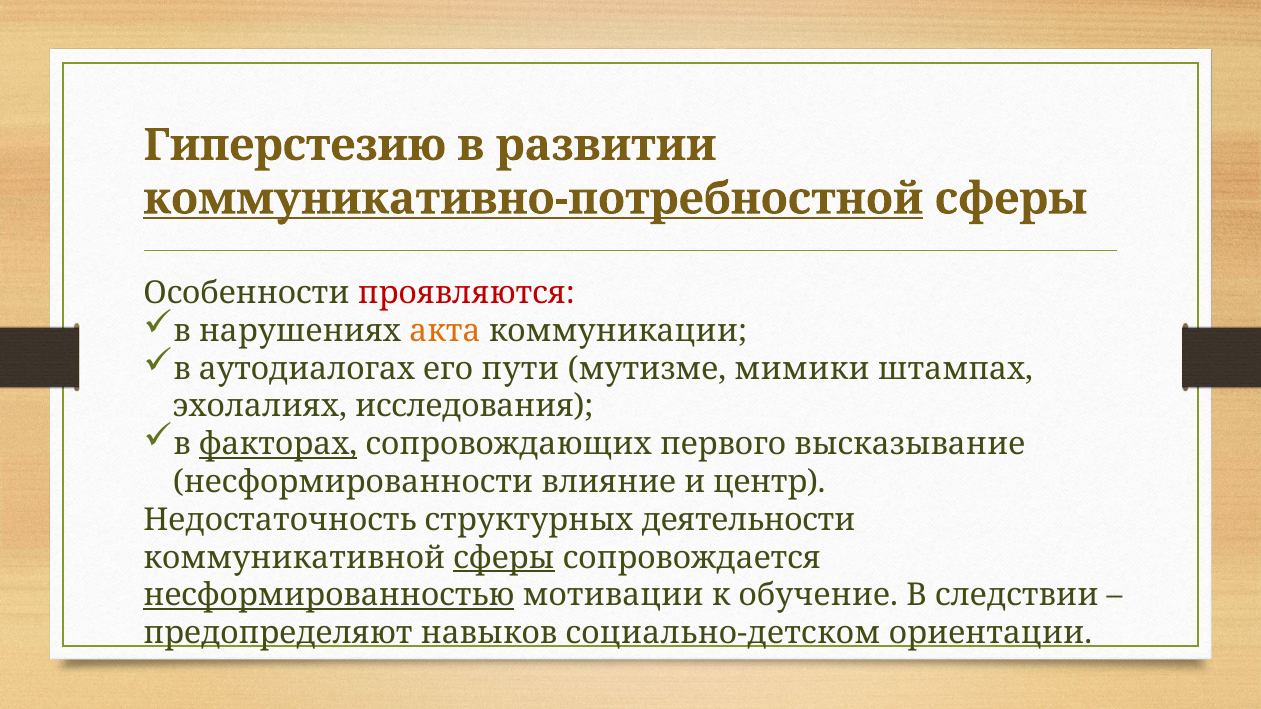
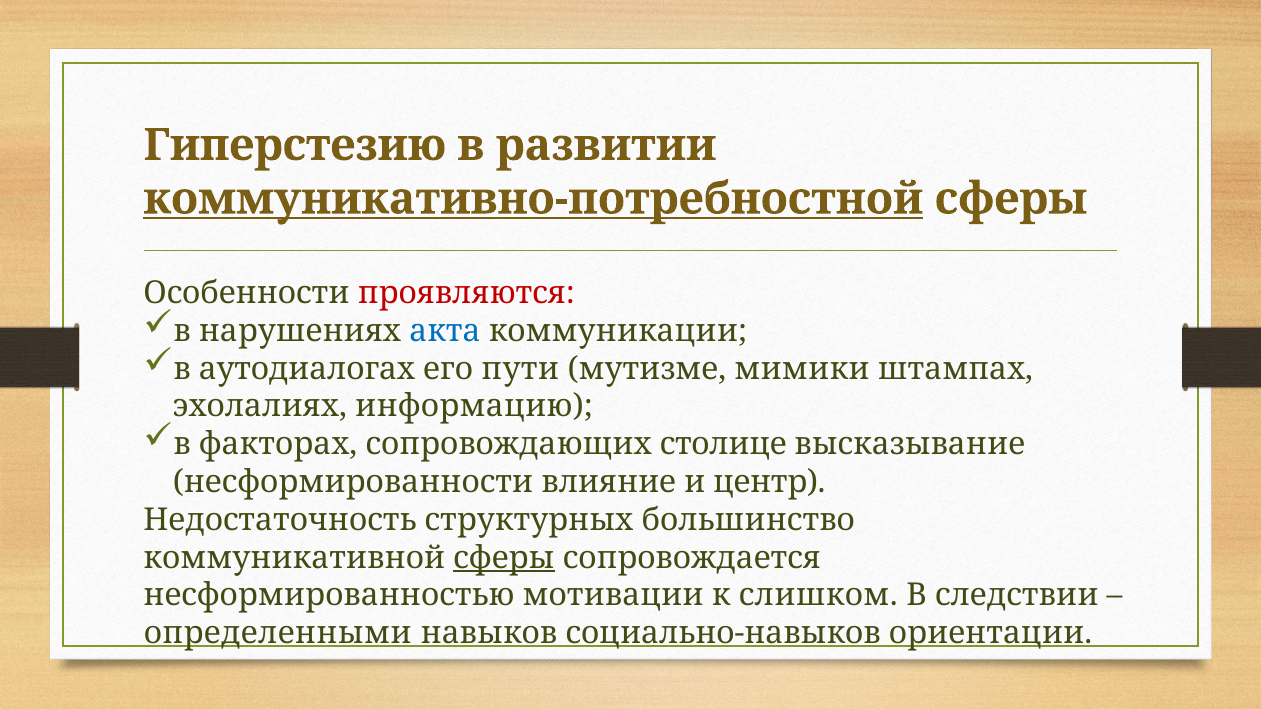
акта colour: orange -> blue (445, 331)
исследования: исследования -> информацию (474, 407)
факторах underline: present -> none (278, 445)
первого: первого -> столице (723, 445)
деятельности: деятельности -> большинство (748, 520)
несформированностью underline: present -> none (329, 596)
обучение: обучение -> слишком (818, 596)
предопределяют: предопределяют -> определенными (278, 634)
социально-детском: социально-детском -> социально-навыков (723, 634)
